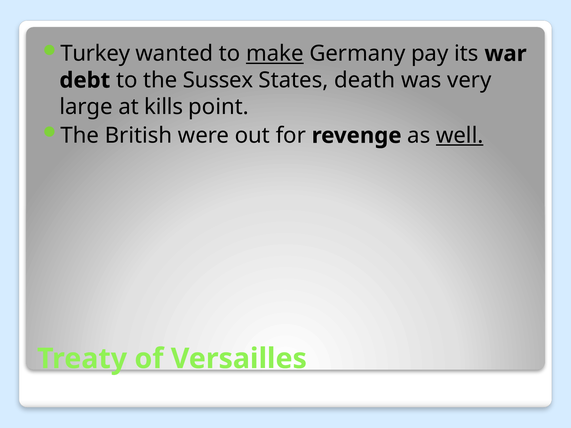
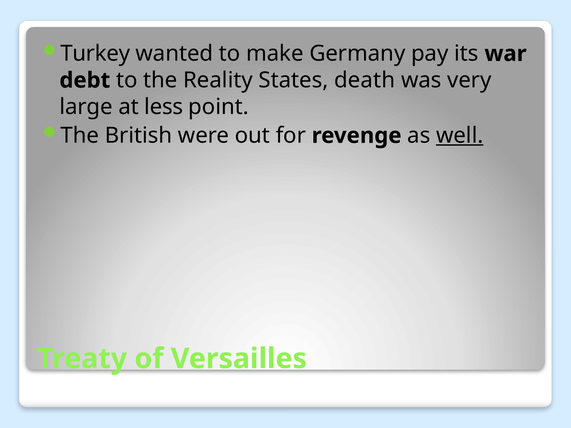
make underline: present -> none (275, 54)
Sussex: Sussex -> Reality (218, 80)
kills: kills -> less (164, 107)
